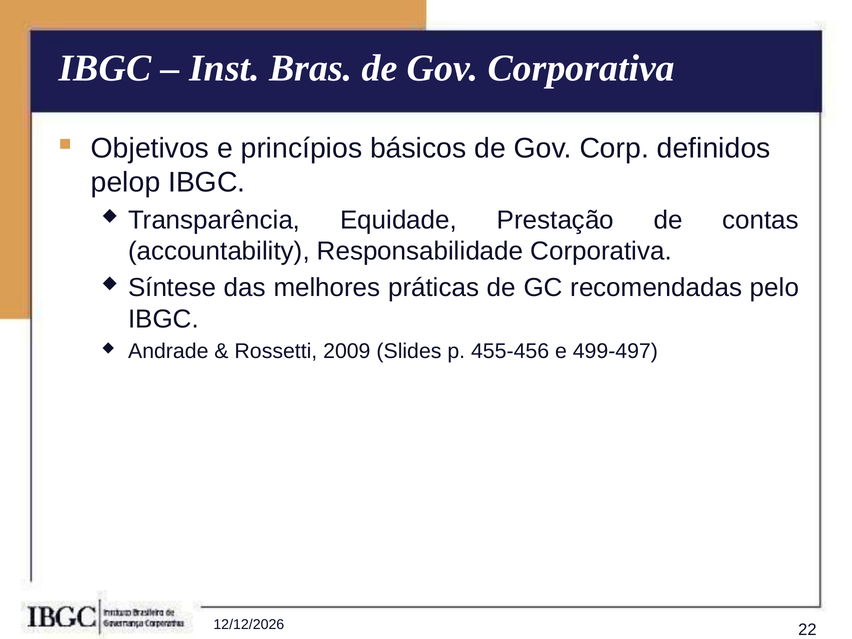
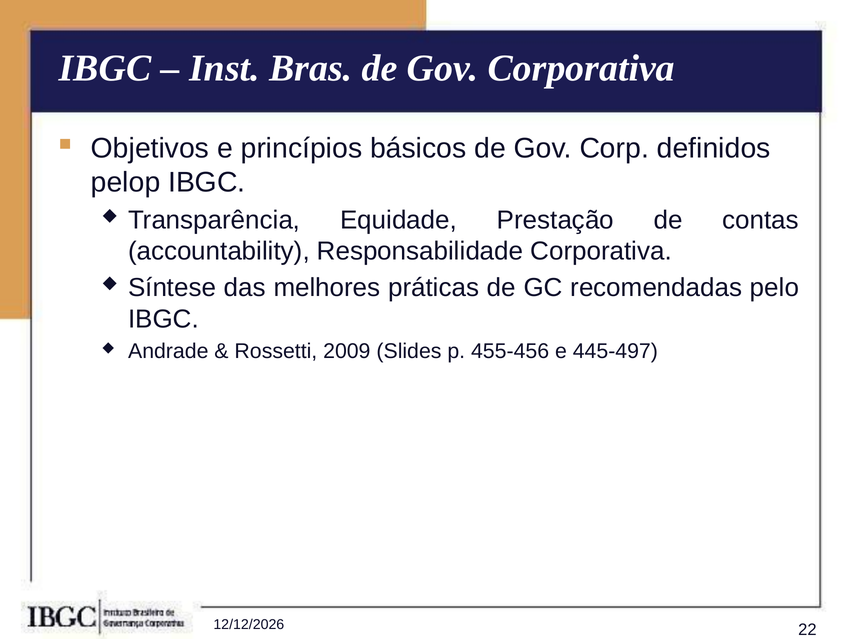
499-497: 499-497 -> 445-497 (615, 351)
